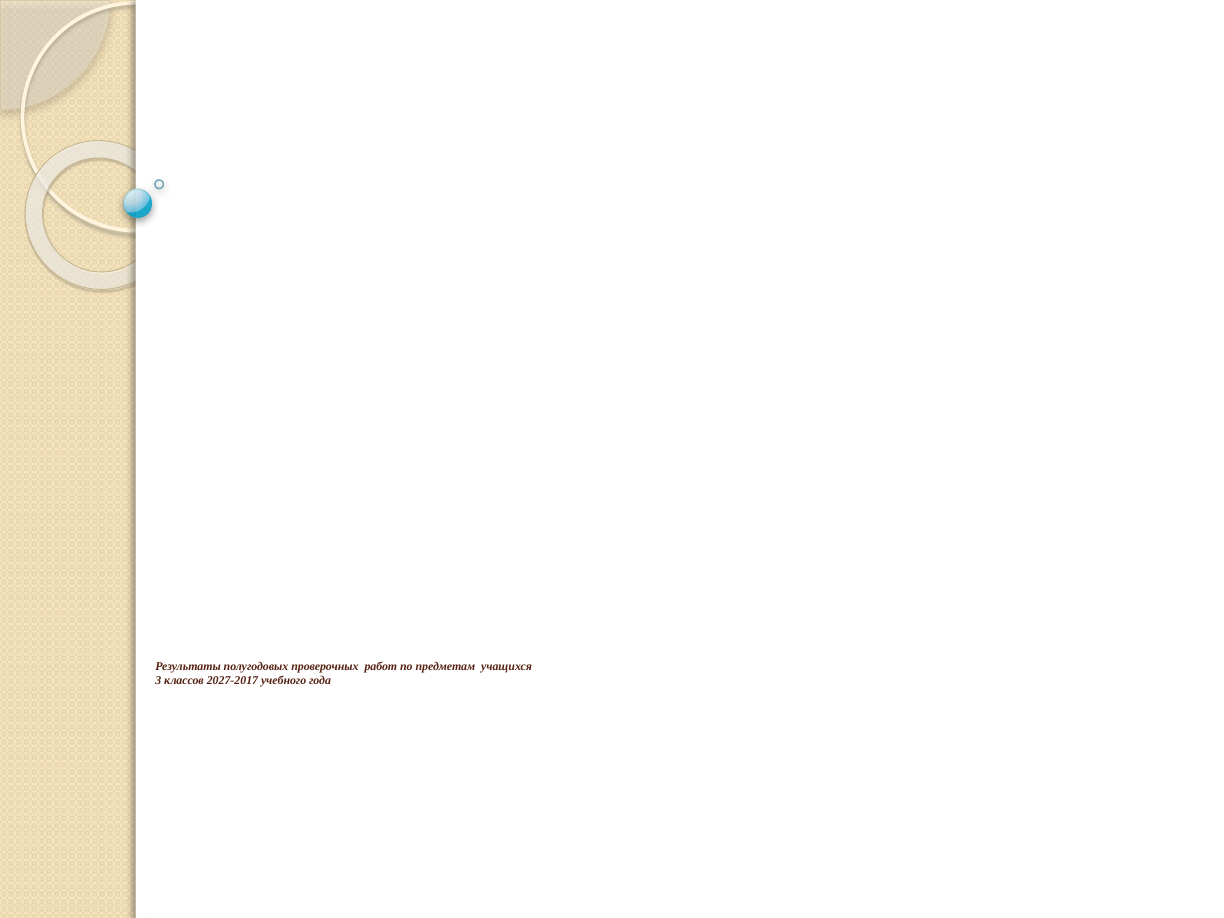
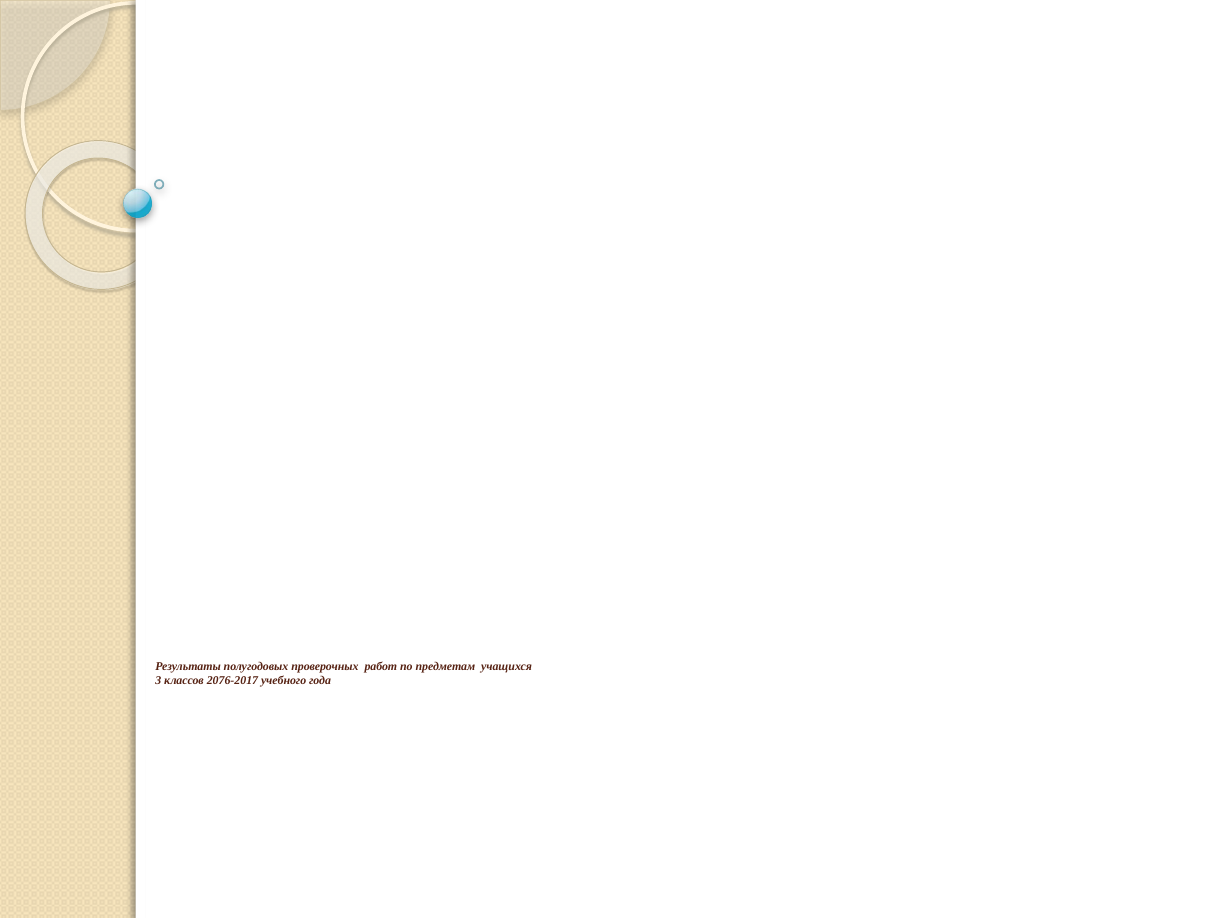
2027-2017: 2027-2017 -> 2076-2017 (232, 680)
